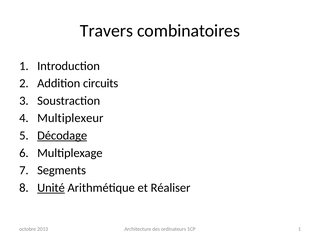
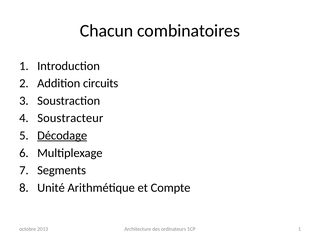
Travers: Travers -> Chacun (107, 31)
Multiplexeur: Multiplexeur -> Soustracteur (70, 118)
Unité underline: present -> none (51, 188)
Réaliser: Réaliser -> Compte (171, 188)
